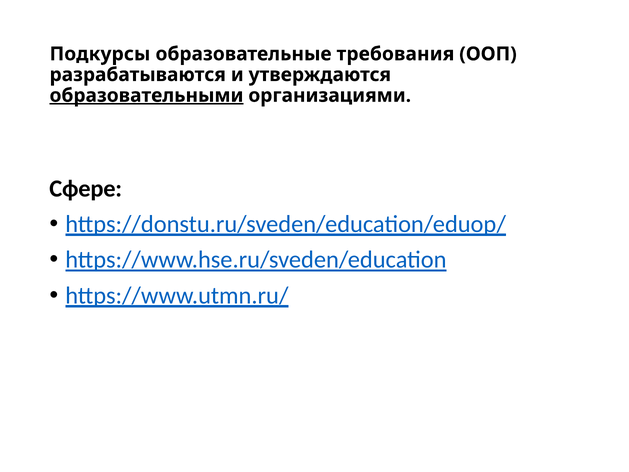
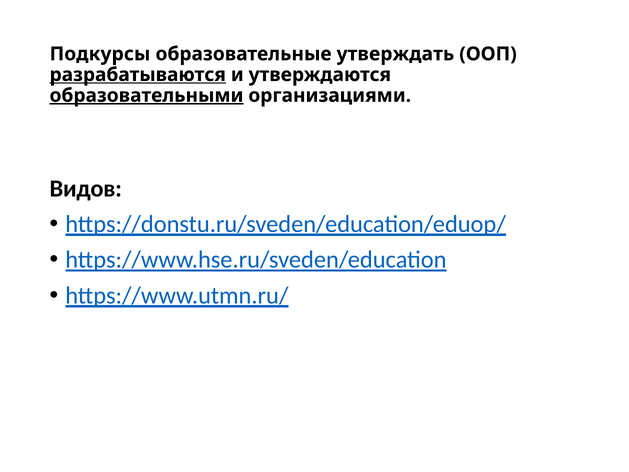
требования: требования -> утверждать (395, 54)
разрабатываются underline: none -> present (138, 75)
Сфере: Сфере -> Видов (86, 189)
